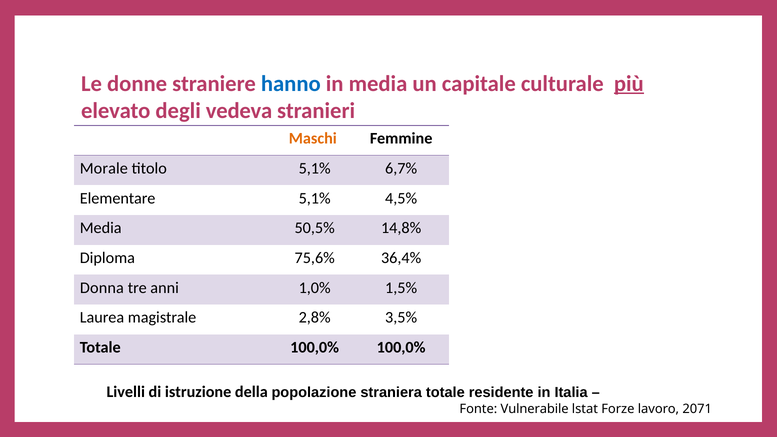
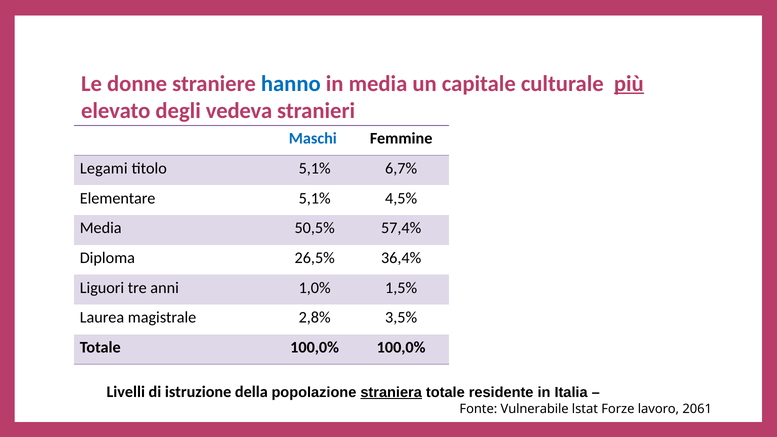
Maschi colour: orange -> blue (313, 139)
Morale: Morale -> Legami (104, 168)
14,8%: 14,8% -> 57,4% (401, 228)
75,6%: 75,6% -> 26,5% (315, 258)
Donna: Donna -> Liguori (102, 288)
straniera underline: none -> present (391, 392)
2071: 2071 -> 2061 (697, 409)
